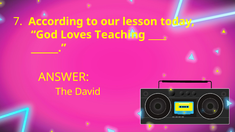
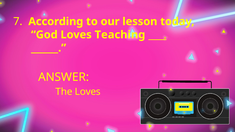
The David: David -> Loves (88, 92)
